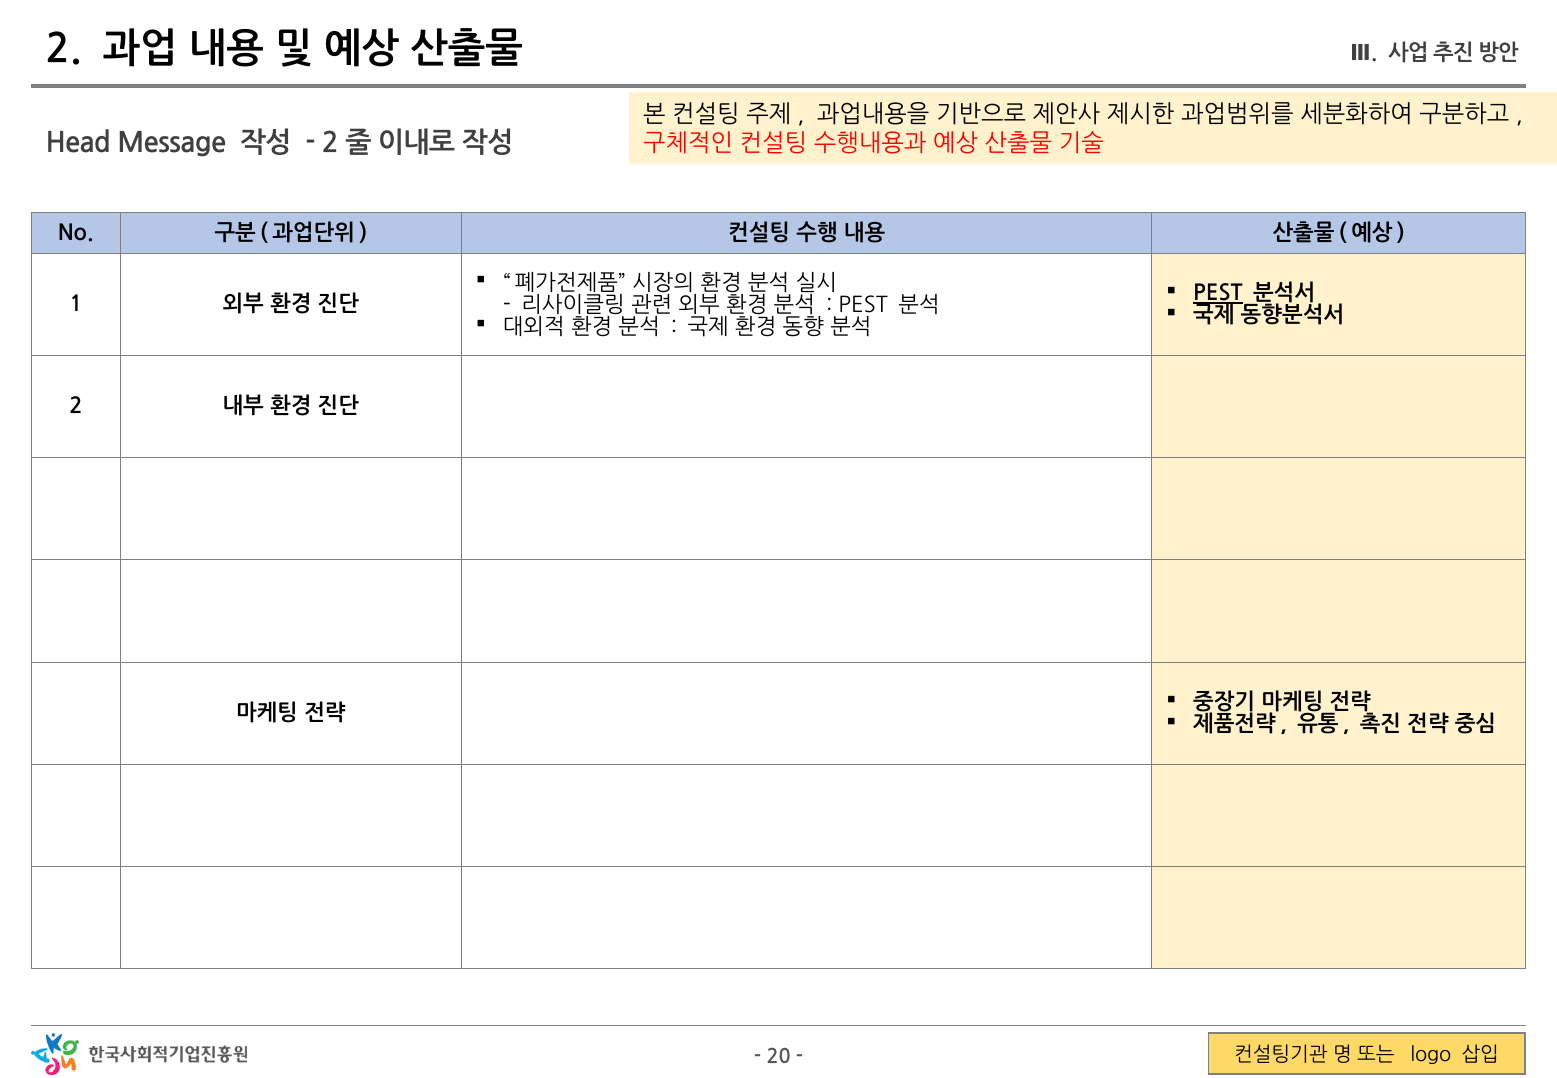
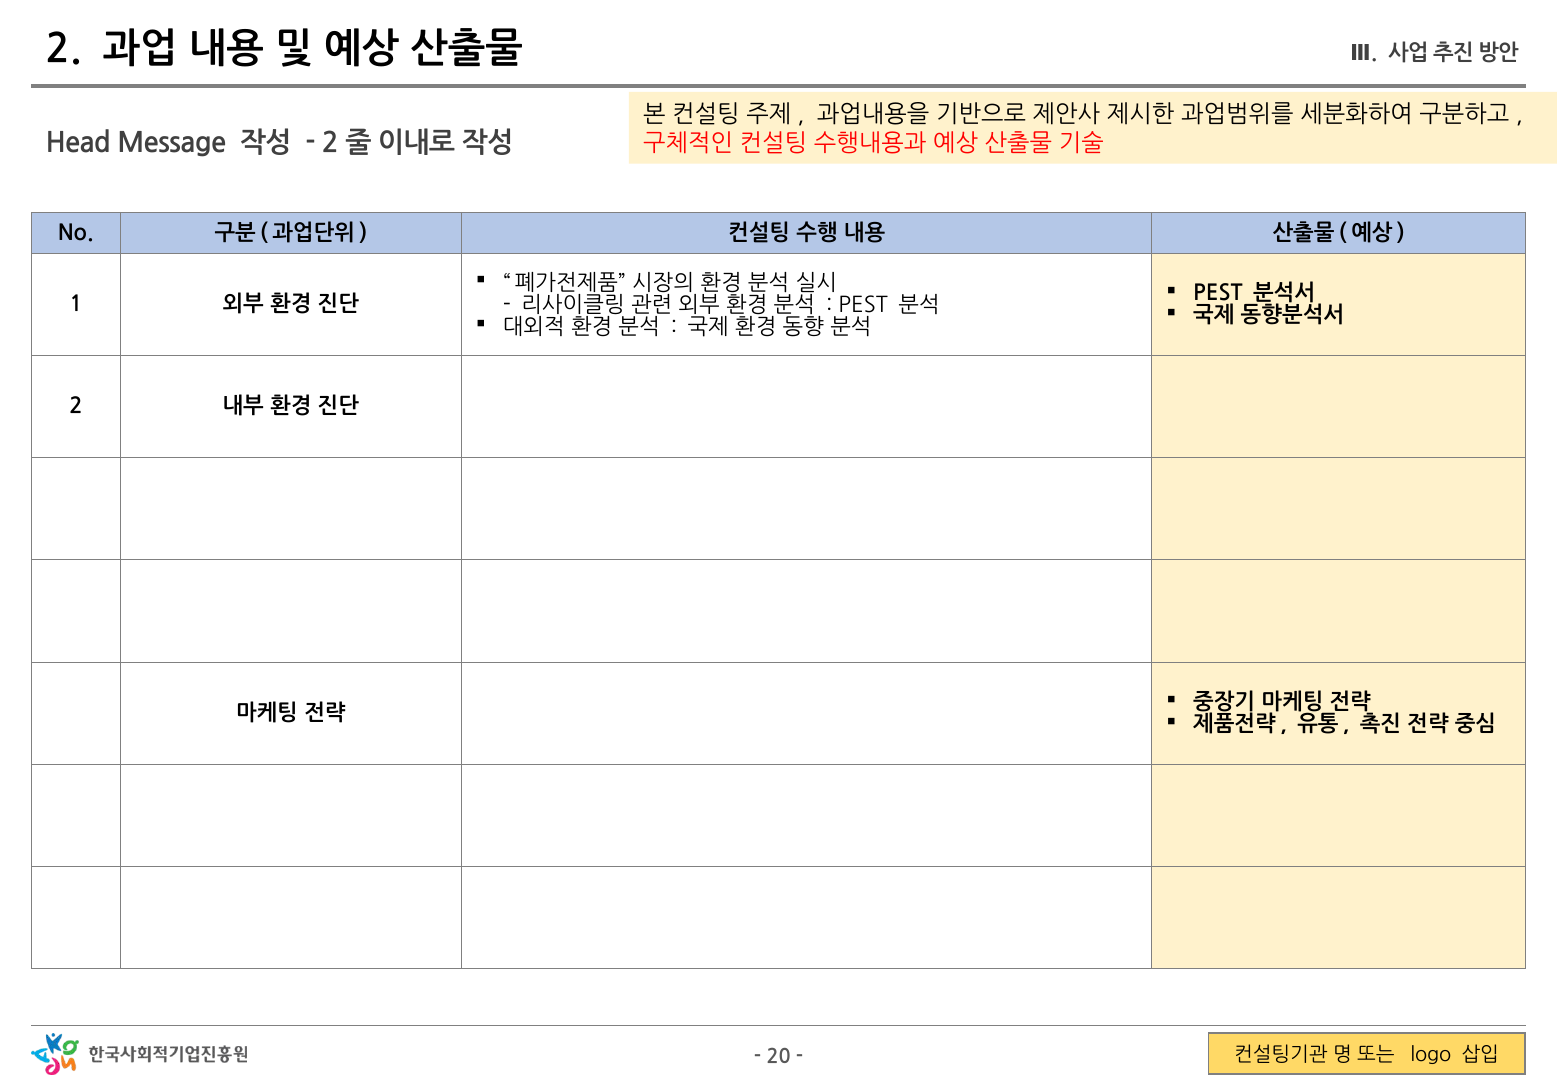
PEST underline: present -> none (1218, 294)
